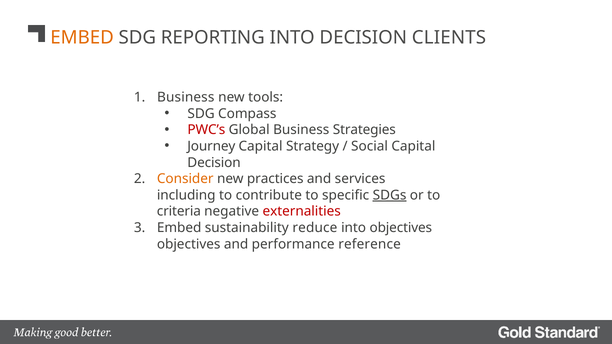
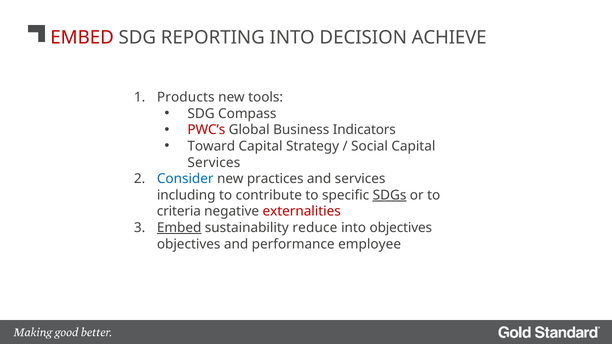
EMBED colour: orange -> red (82, 38)
CLIENTS: CLIENTS -> ACHIEVE (449, 38)
Business: Business -> Products (186, 97)
Strategies: Strategies -> Indicators (364, 130)
Journey: Journey -> Toward (211, 146)
Decision: Decision -> Services (214, 163)
Consider colour: orange -> blue (185, 179)
Embed underline: none -> present (179, 228)
reference: reference -> employee (370, 244)
